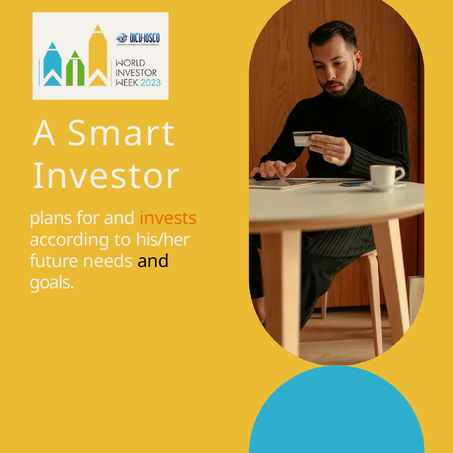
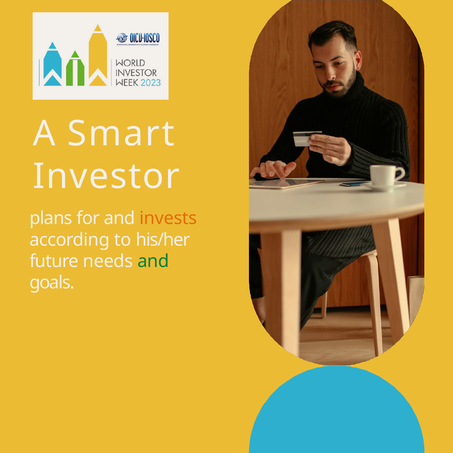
and colour: black -> green (153, 261)
